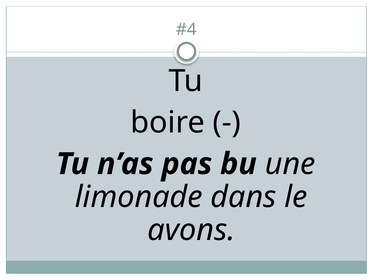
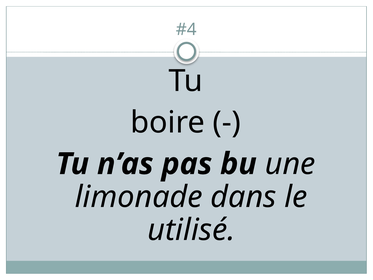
avons: avons -> utilisé (191, 230)
